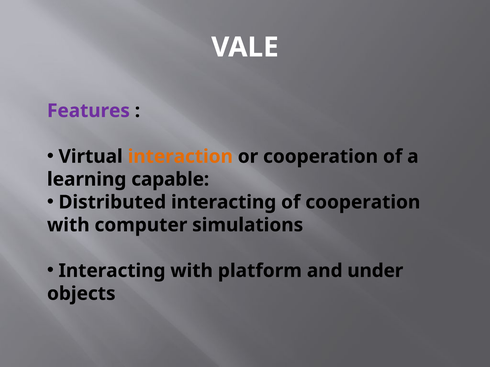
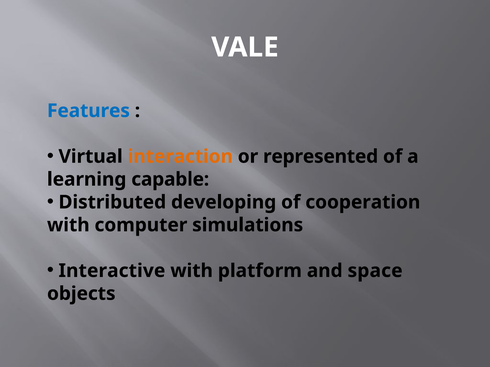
Features colour: purple -> blue (88, 111)
or cooperation: cooperation -> represented (321, 157)
Distributed interacting: interacting -> developing (224, 202)
Interacting: Interacting -> Interactive (112, 271)
under: under -> space (375, 271)
